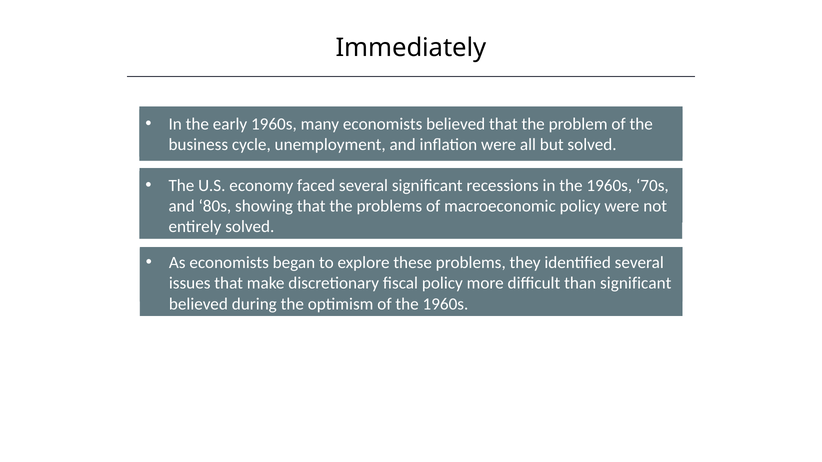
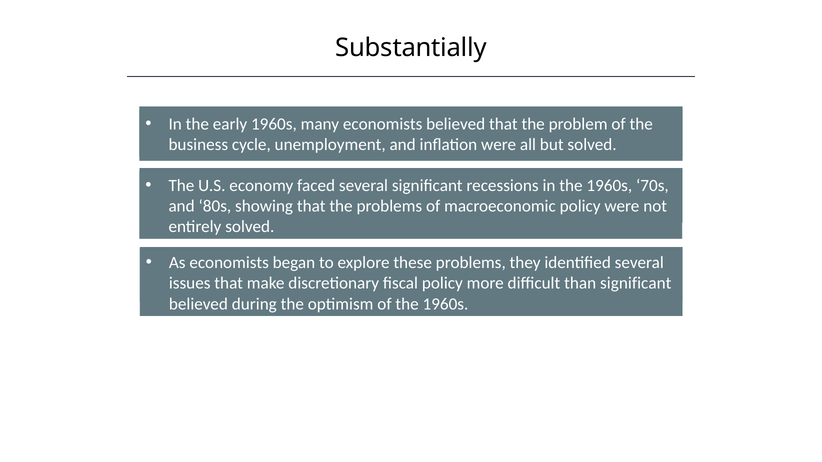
Immediately: Immediately -> Substantially (411, 48)
